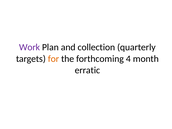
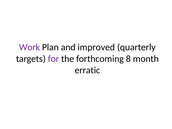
collection: collection -> improved (96, 47)
for colour: orange -> purple (53, 59)
4: 4 -> 8 (128, 59)
